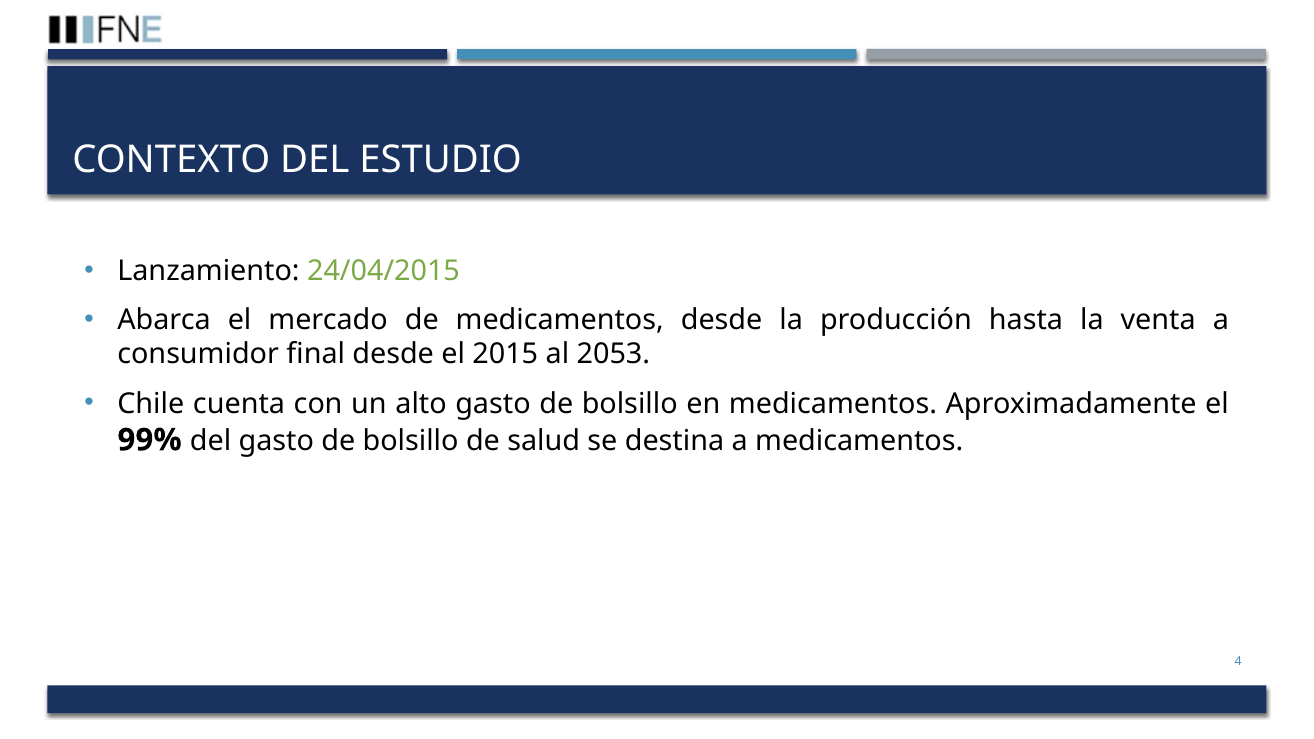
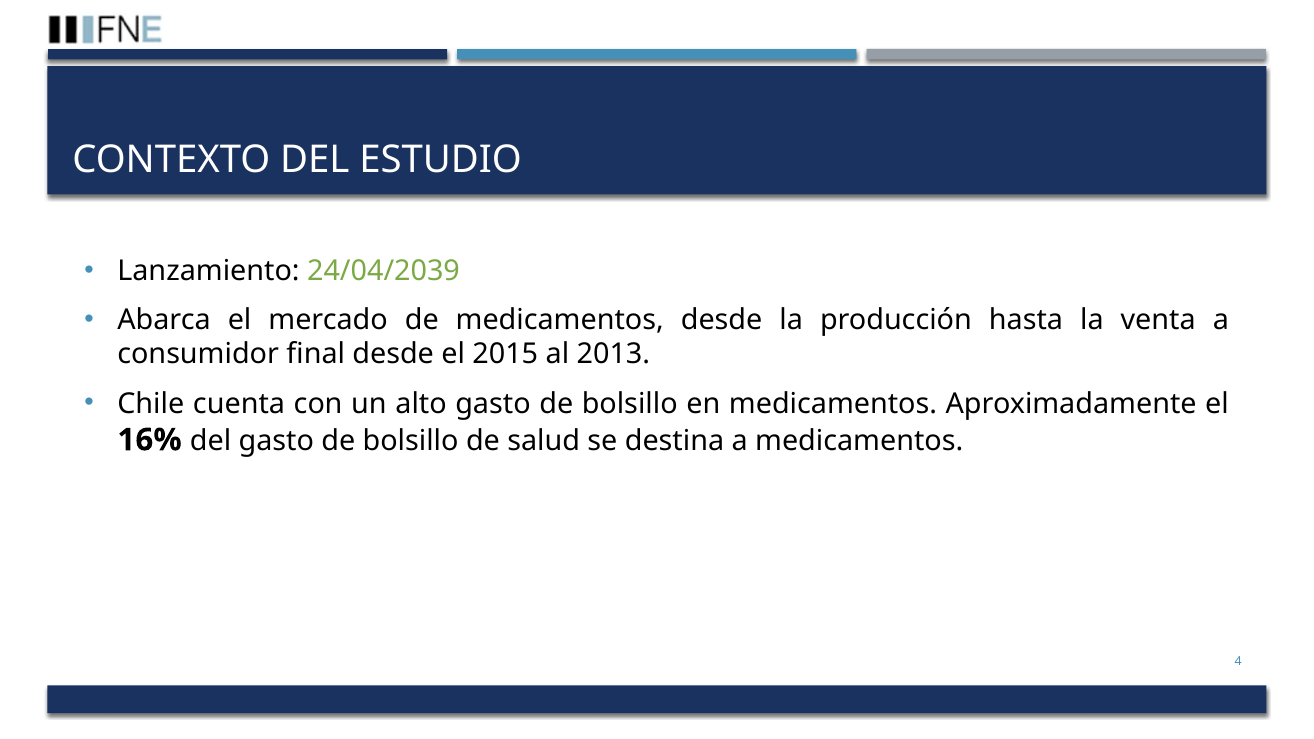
24/04/2015: 24/04/2015 -> 24/04/2039 (384, 271)
2053: 2053 -> 2013 (613, 354)
99%: 99% -> 16% (150, 440)
